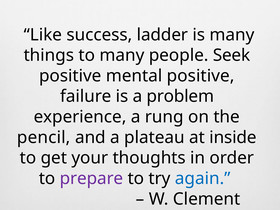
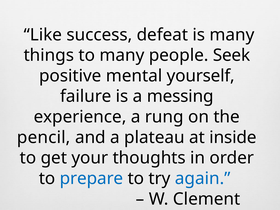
ladder: ladder -> defeat (162, 35)
mental positive: positive -> yourself (201, 76)
problem: problem -> messing (180, 96)
prepare colour: purple -> blue (91, 178)
